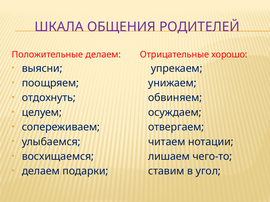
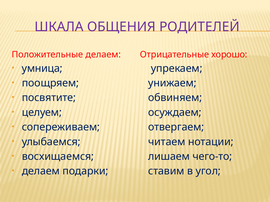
выясни: выясни -> умница (42, 69)
отдохнуть: отдохнуть -> посвятите (49, 98)
